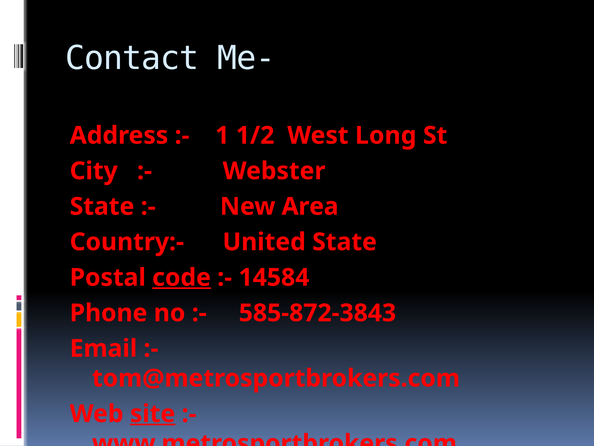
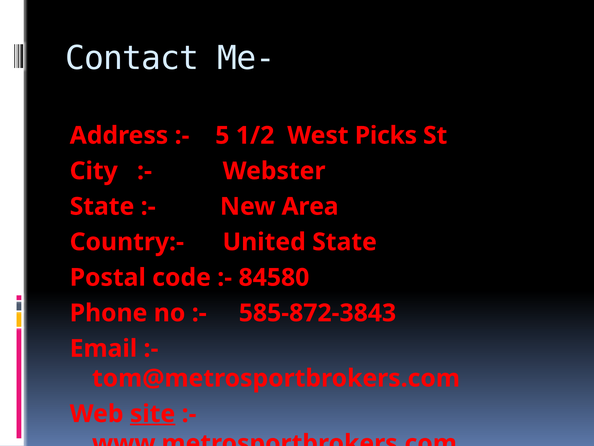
1: 1 -> 5 (222, 135)
Long: Long -> Picks (386, 135)
code underline: present -> none (182, 277)
14584: 14584 -> 84580 (274, 277)
